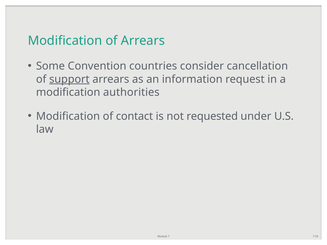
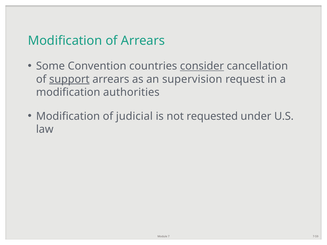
consider underline: none -> present (202, 66)
information: information -> supervision (192, 79)
contact: contact -> judicial (134, 116)
